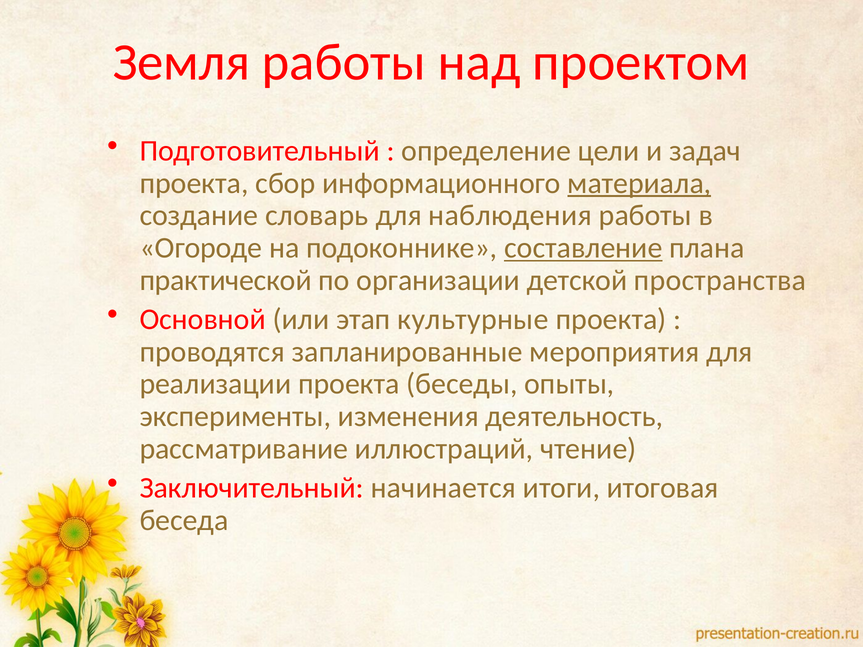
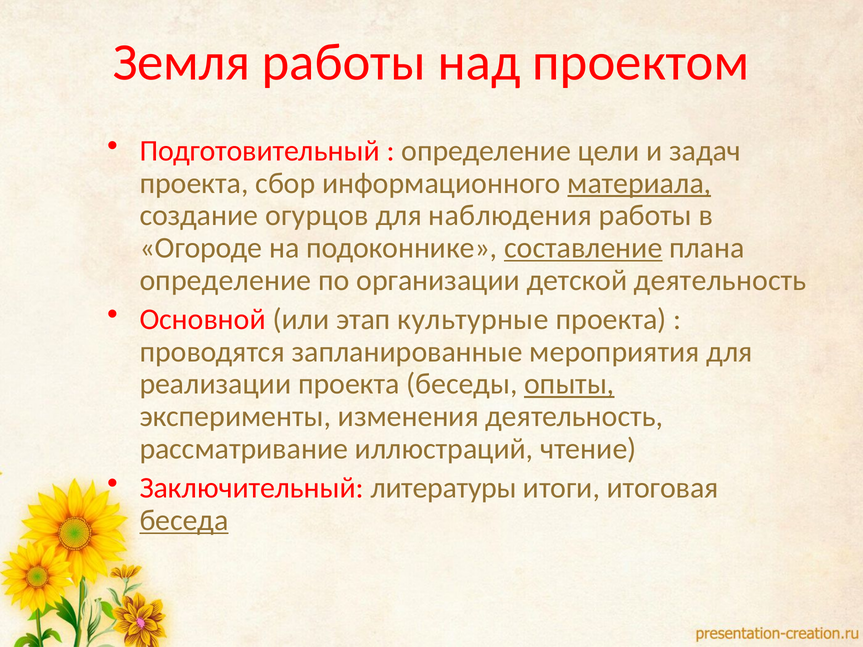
словарь: словарь -> огурцов (317, 216)
практической: практической -> определение (225, 280)
детской пространства: пространства -> деятельность (720, 280)
опыты underline: none -> present (569, 384)
начинается: начинается -> литературы (444, 488)
беседа underline: none -> present (184, 521)
